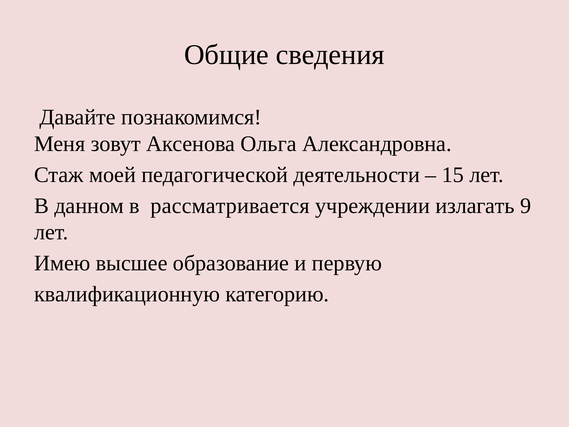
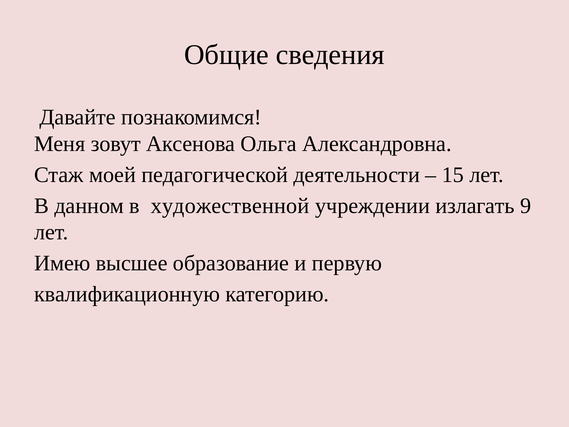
рассматривается: рассматривается -> художественной (230, 206)
